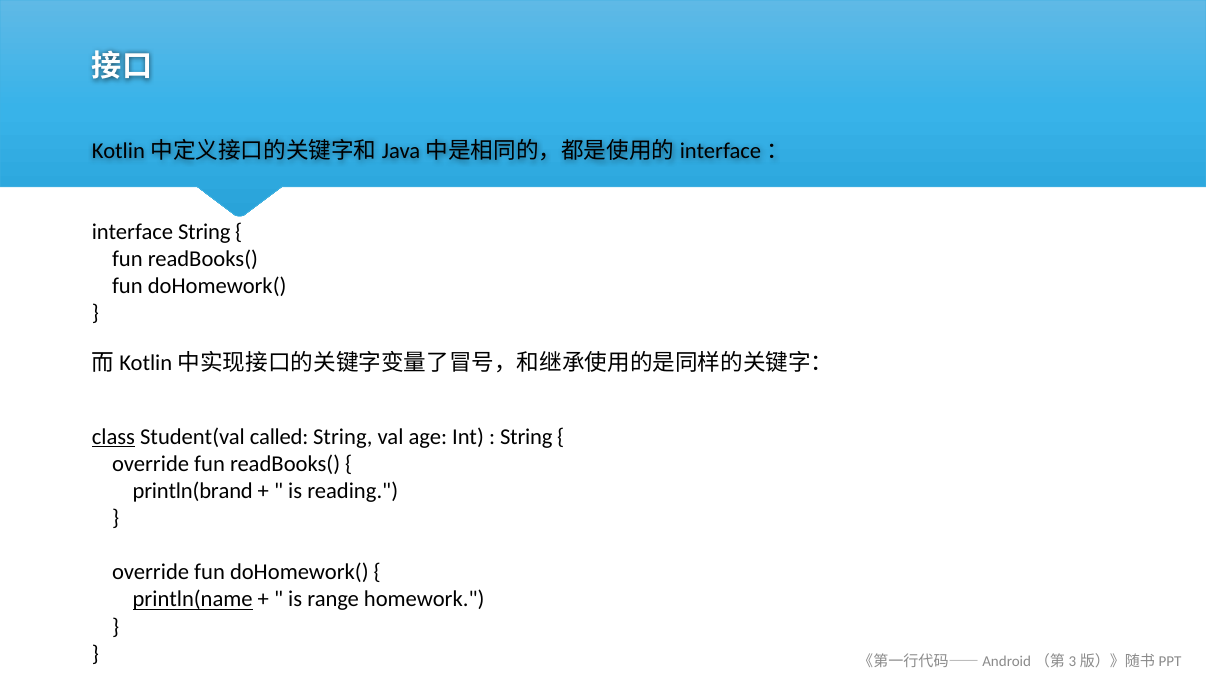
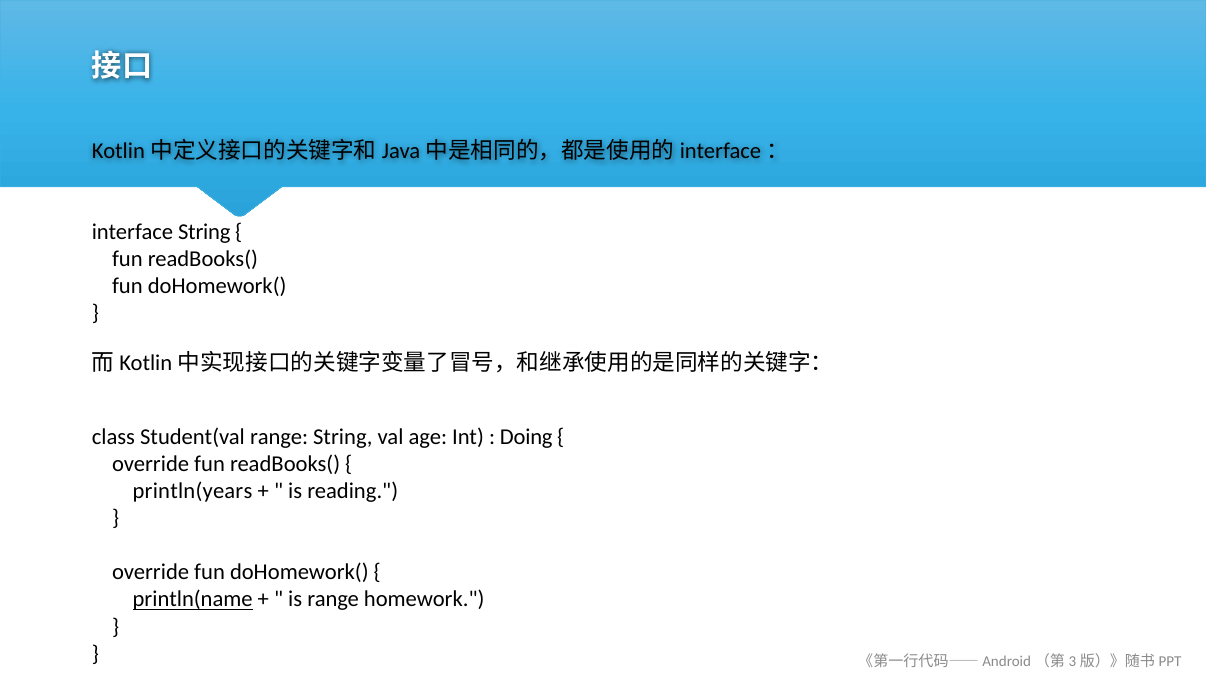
class underline: present -> none (113, 436)
Student(val called: called -> range (279, 436)
String: String -> Doing (526, 436)
println(brand: println(brand -> println(years (193, 490)
